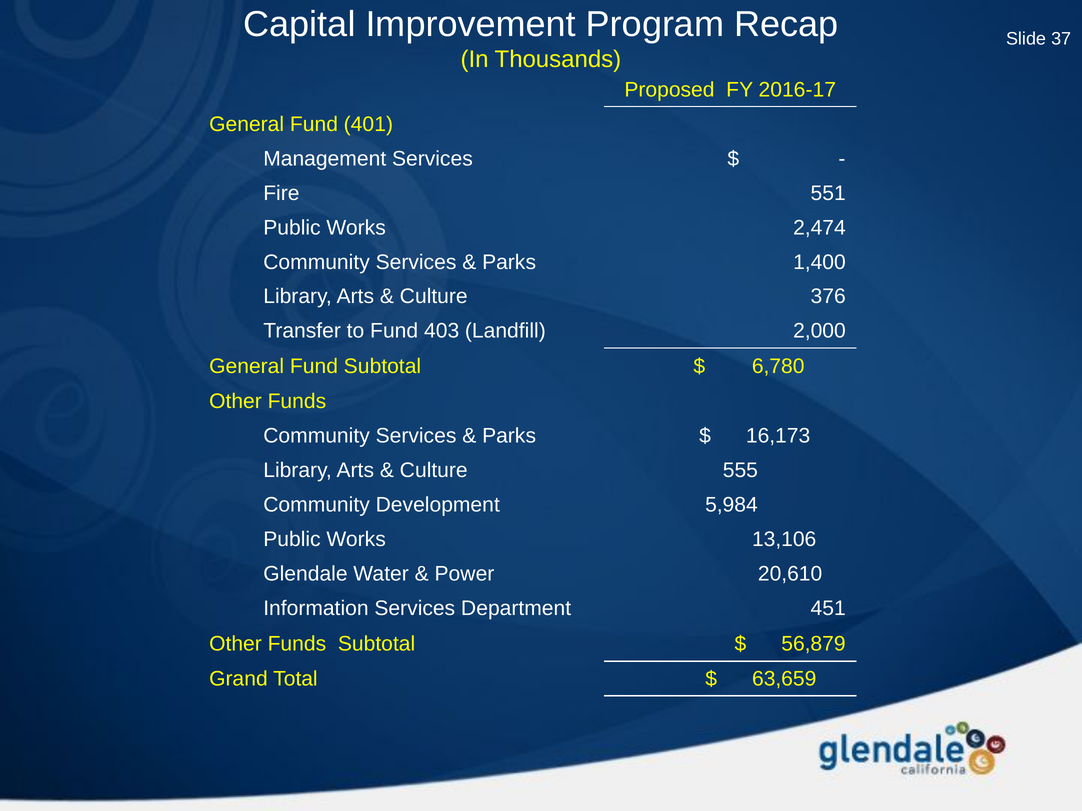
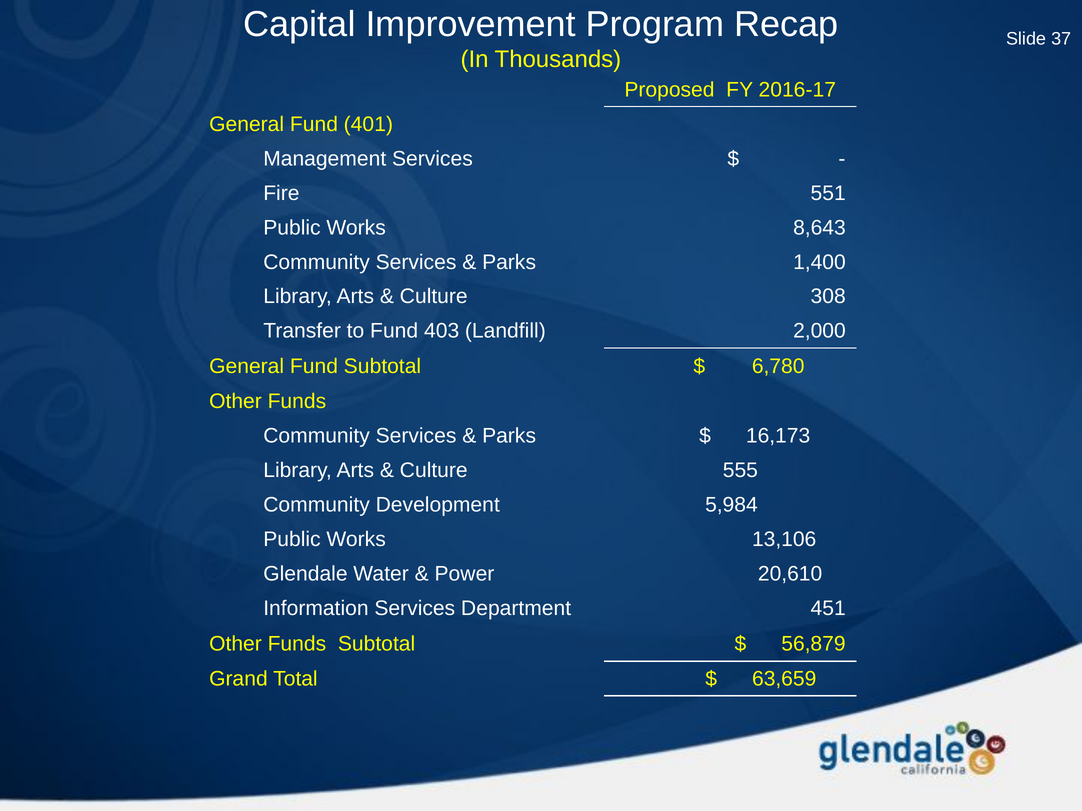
2,474: 2,474 -> 8,643 (819, 228)
376: 376 -> 308 (828, 297)
